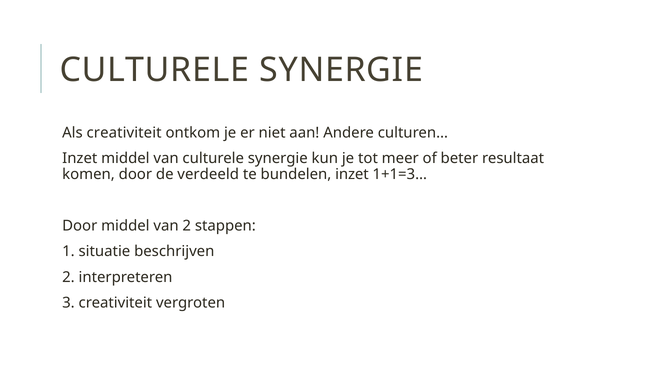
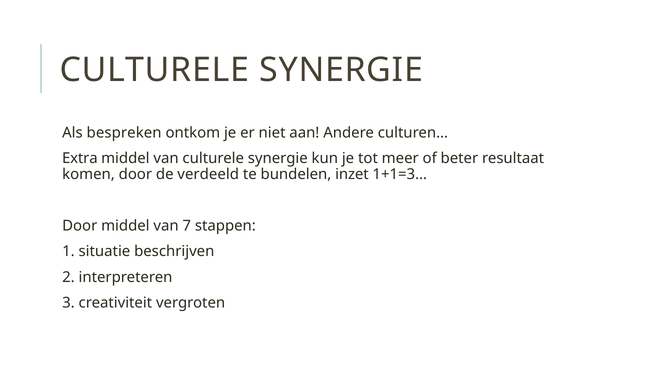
Als creativiteit: creativiteit -> bespreken (124, 133)
Inzet: Inzet -> Extra (80, 159)
van 2: 2 -> 7 (187, 226)
